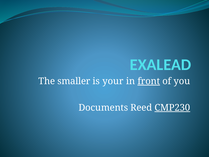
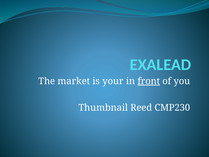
smaller: smaller -> market (74, 81)
Documents: Documents -> Thumbnail (103, 108)
CMP230 underline: present -> none (172, 108)
